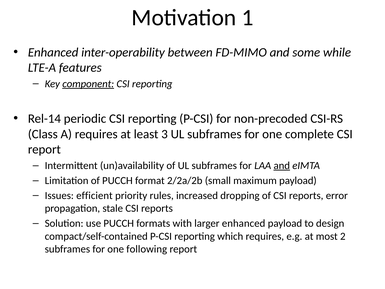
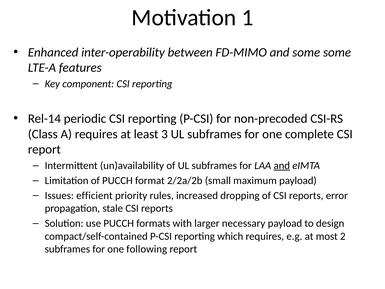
some while: while -> some (337, 52)
component underline: present -> none (88, 84)
larger enhanced: enhanced -> necessary (244, 223)
